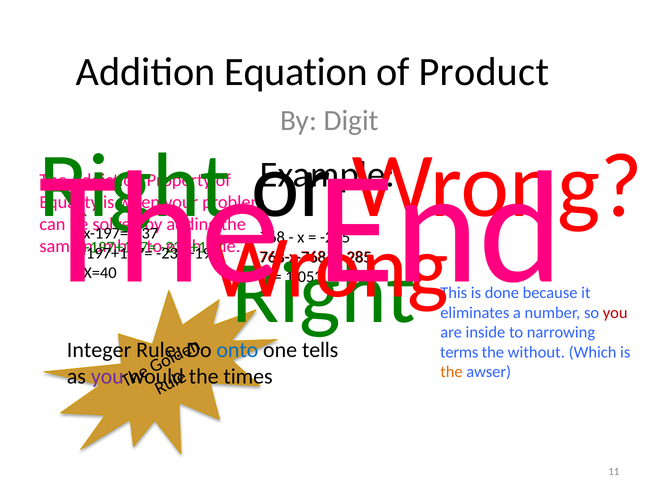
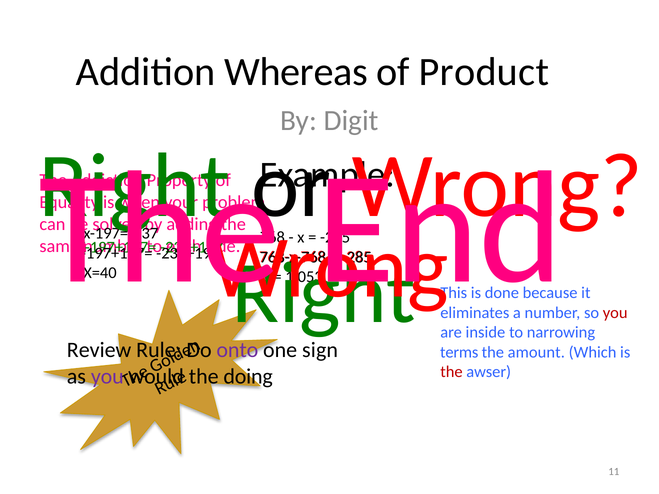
Equation: Equation -> Whereas (296, 72)
Integer: Integer -> Review (99, 350)
onto colour: blue -> purple (237, 350)
tells: tells -> sign (320, 350)
without: without -> amount (536, 352)
the colour: orange -> red (452, 372)
times: times -> doing (248, 376)
